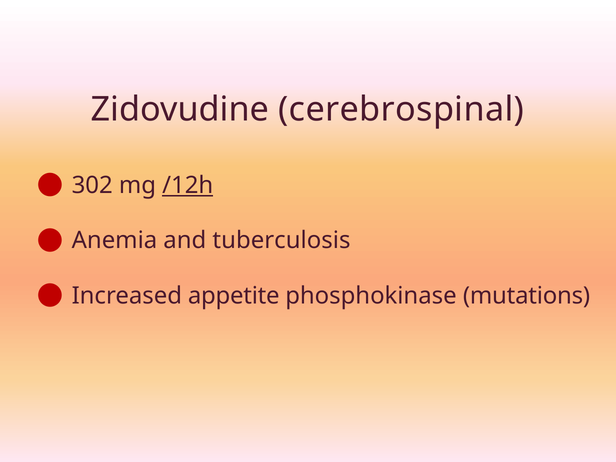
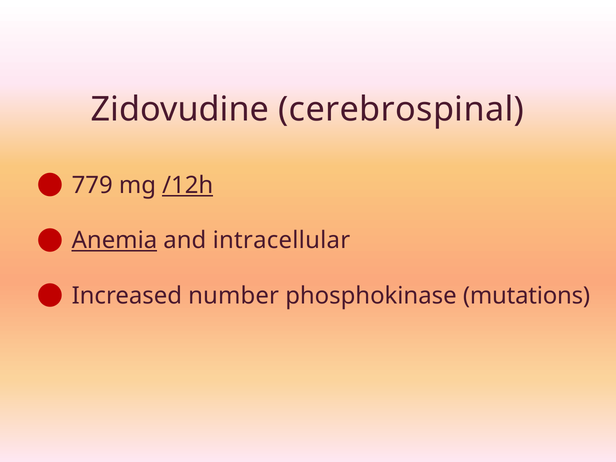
302: 302 -> 779 (92, 185)
Anemia underline: none -> present (114, 241)
tuberculosis: tuberculosis -> intracellular (281, 241)
appetite: appetite -> number (234, 296)
